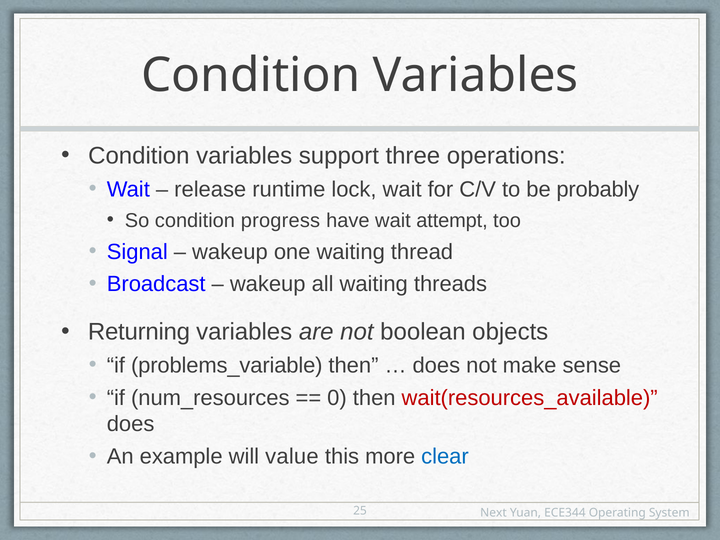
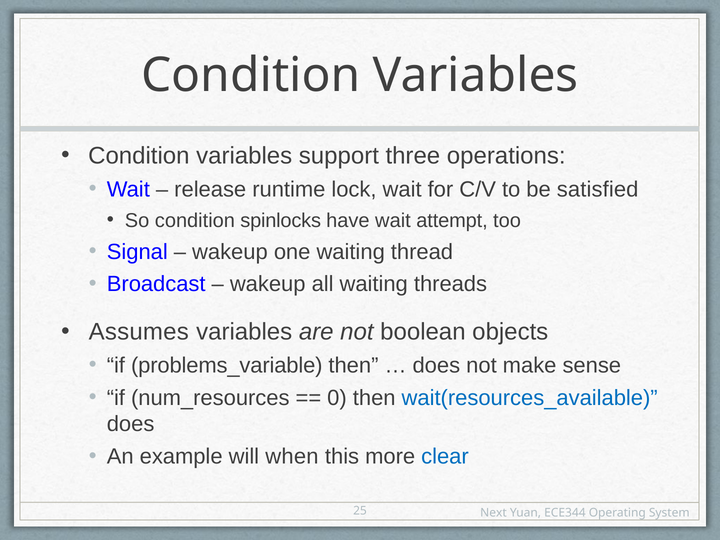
probably: probably -> satisfied (598, 189)
progress: progress -> spinlocks (281, 220)
Returning: Returning -> Assumes (139, 332)
wait(resources_available colour: red -> blue (530, 398)
value: value -> when (292, 457)
